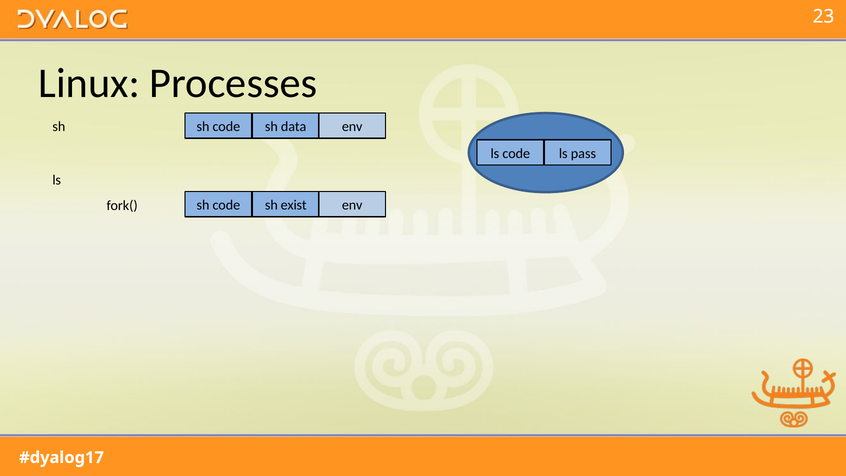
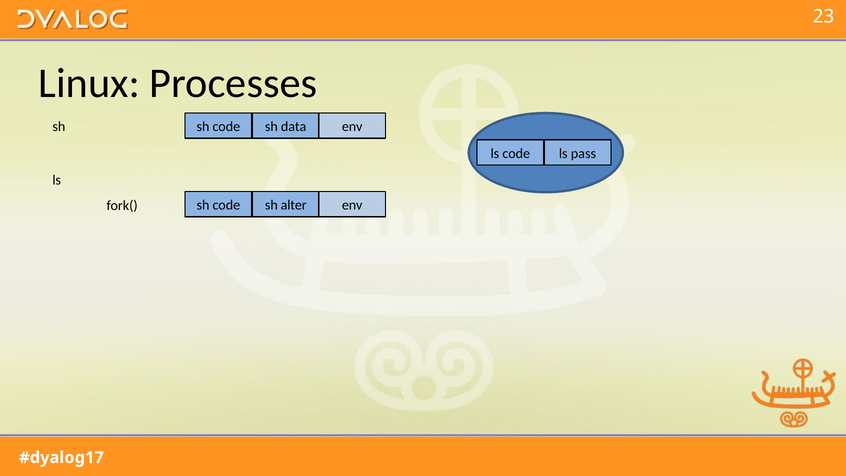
exist: exist -> alter (294, 205)
